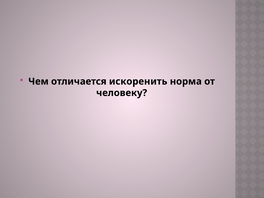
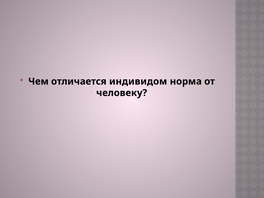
искоренить: искоренить -> индивидом (138, 81)
